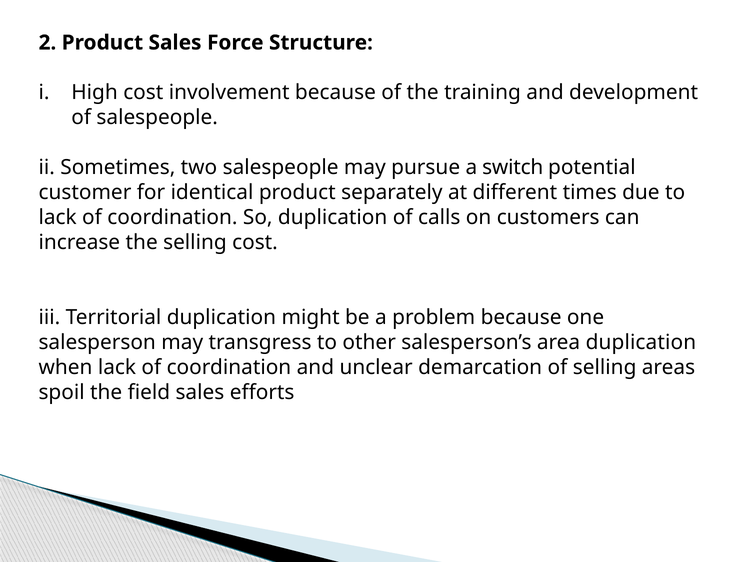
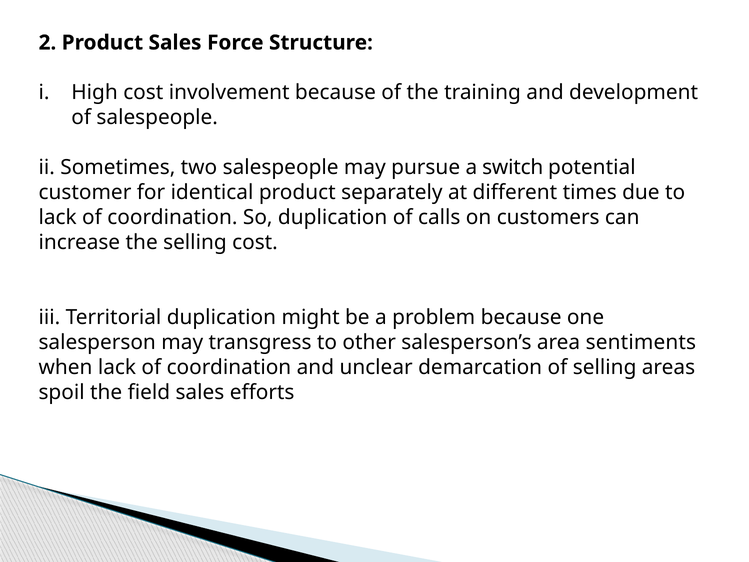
area duplication: duplication -> sentiments (641, 342)
